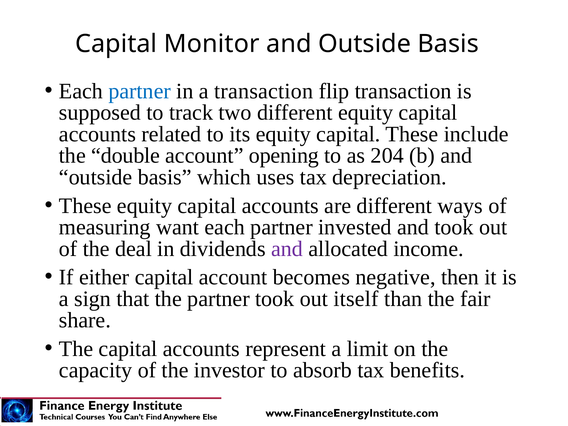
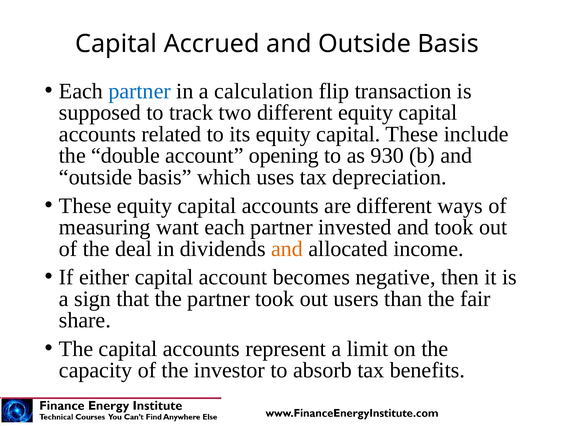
Monitor: Monitor -> Accrued (212, 44)
a transaction: transaction -> calculation (264, 91)
204: 204 -> 930 (387, 156)
and colour: purple -> orange (287, 249)
itself: itself -> users (356, 299)
